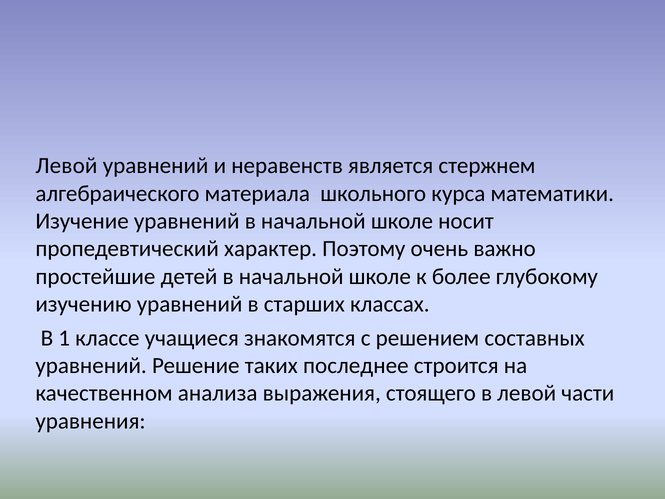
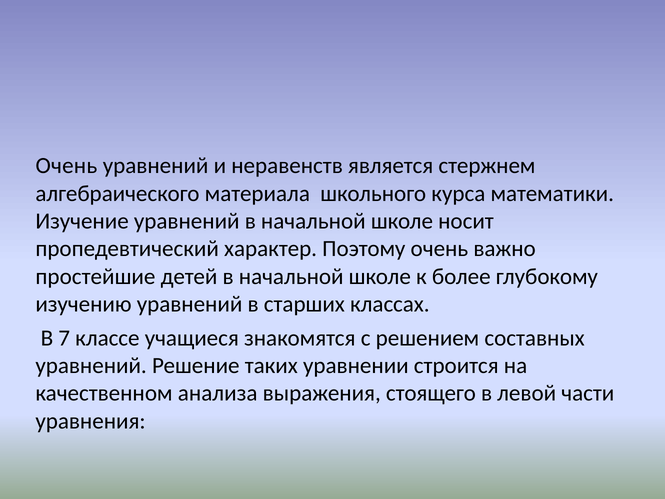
Левой: Левой -> Очень (66, 166)
1: 1 -> 7 (64, 338)
последнее: последнее -> уравнении (356, 365)
